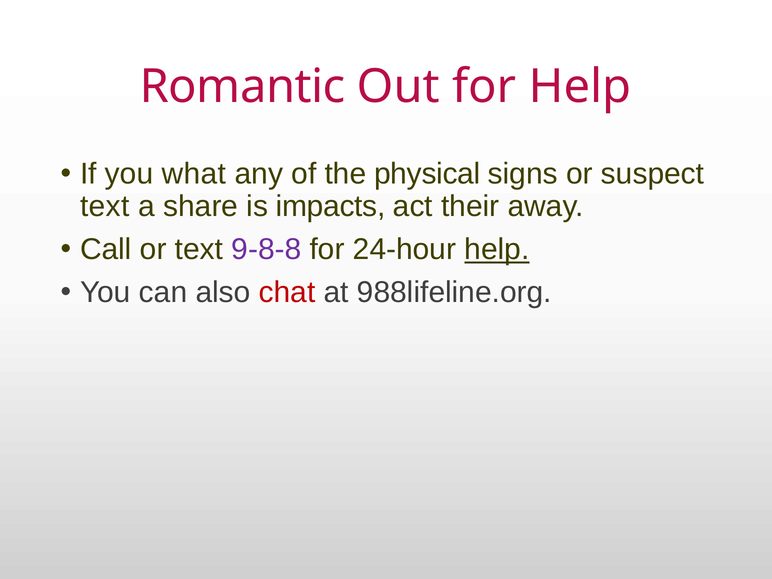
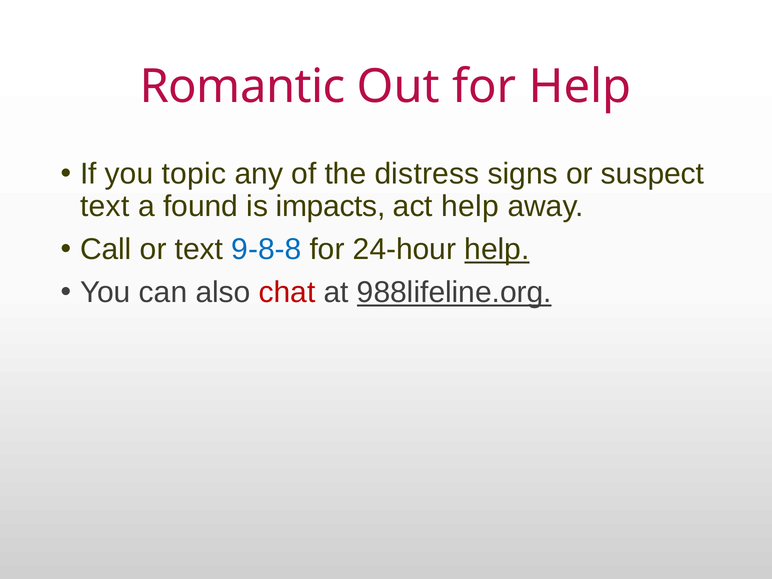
what: what -> topic (194, 174)
physical: physical -> distress (427, 174)
share: share -> found (201, 206)
act their: their -> help (470, 206)
9-8-8 colour: purple -> blue (266, 249)
988lifeline.org underline: none -> present (454, 293)
